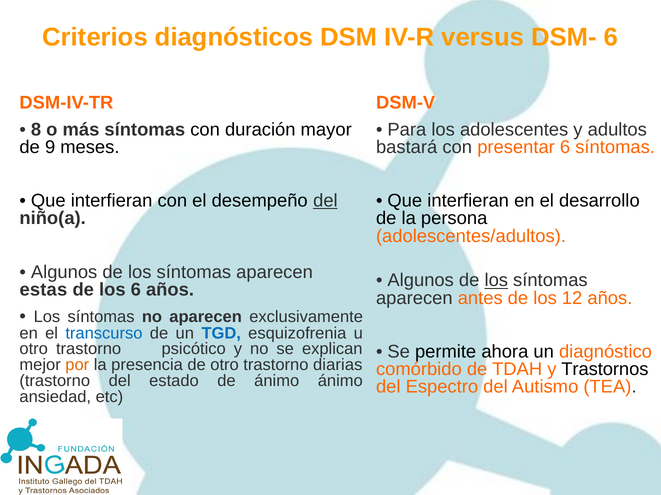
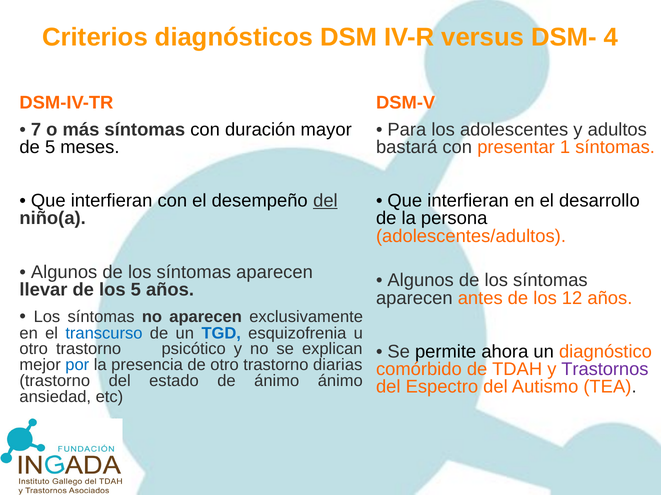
DSM- 6: 6 -> 4 (611, 37)
8: 8 -> 7 (36, 130)
de 9: 9 -> 5 (50, 147)
presentar 6: 6 -> 1 (565, 147)
los underline: present -> none (496, 281)
estas: estas -> llevar (43, 290)
los 6: 6 -> 5 (136, 290)
por colour: orange -> blue (77, 365)
Trastornos colour: black -> purple (605, 370)
